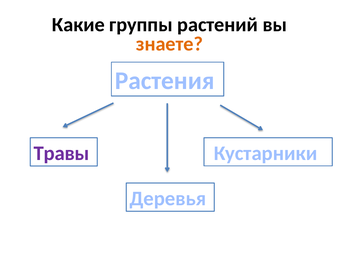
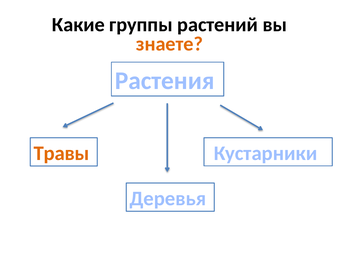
Травы colour: purple -> orange (61, 154)
